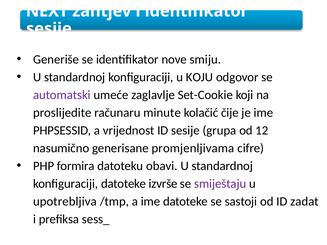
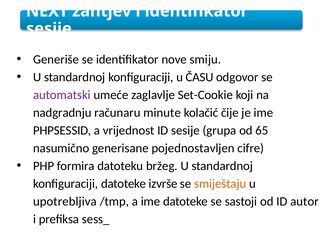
KOJU: KOJU -> ČASU (200, 77)
proslijedite: proslijedite -> nadgradnju (62, 113)
12: 12 -> 65 (262, 131)
promjenljivama: promjenljivama -> pojednostavljen (193, 148)
obavi: obavi -> bržeg (162, 166)
smiještaju colour: purple -> orange (220, 184)
zadat: zadat -> autor (304, 202)
